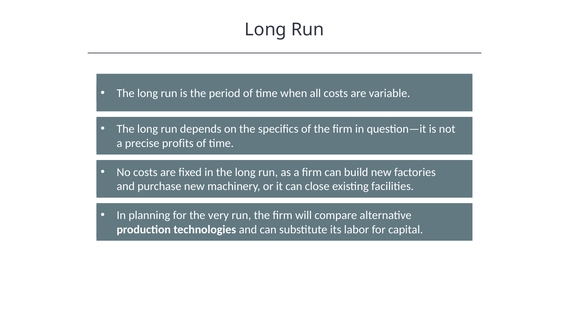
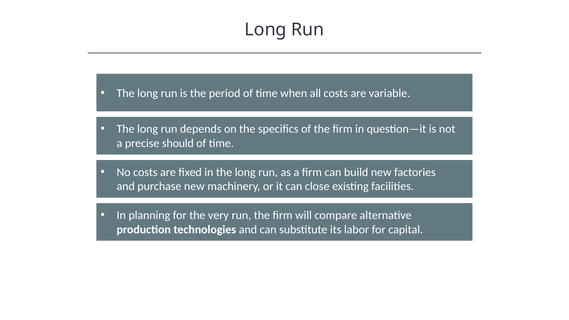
profits: profits -> should (178, 143)
